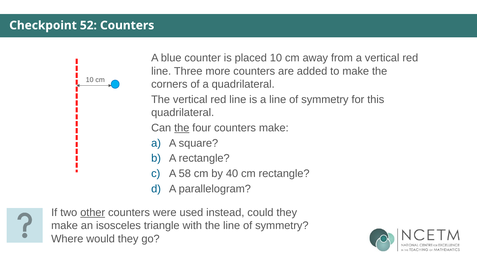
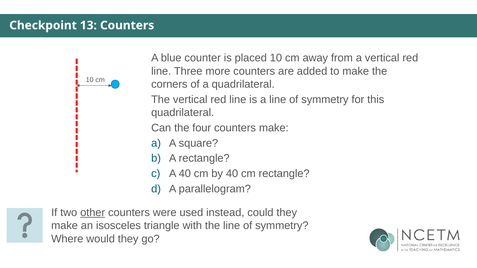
52: 52 -> 13 (88, 25)
the underline: present -> none (182, 128)
A 58: 58 -> 40 (185, 174)
